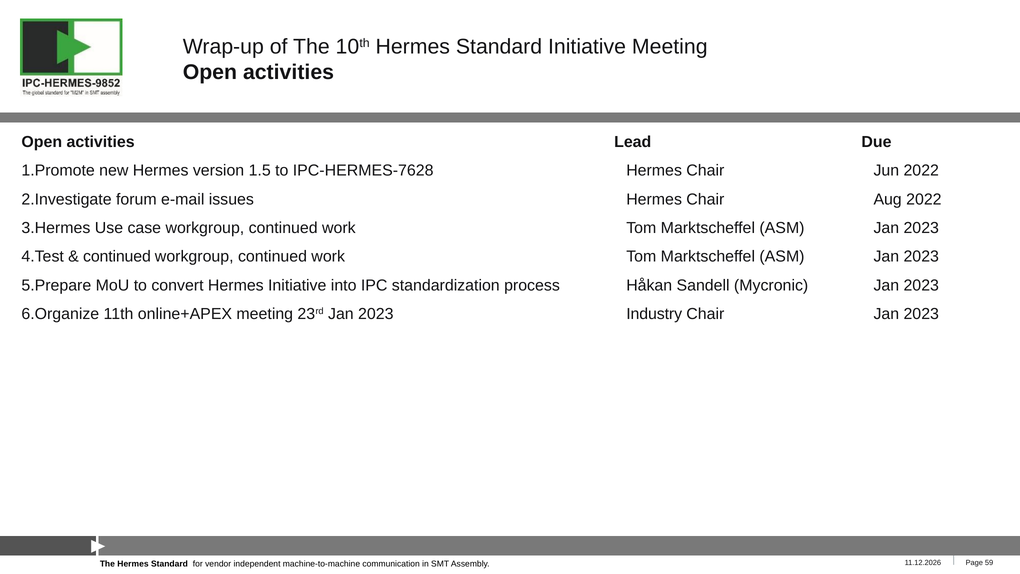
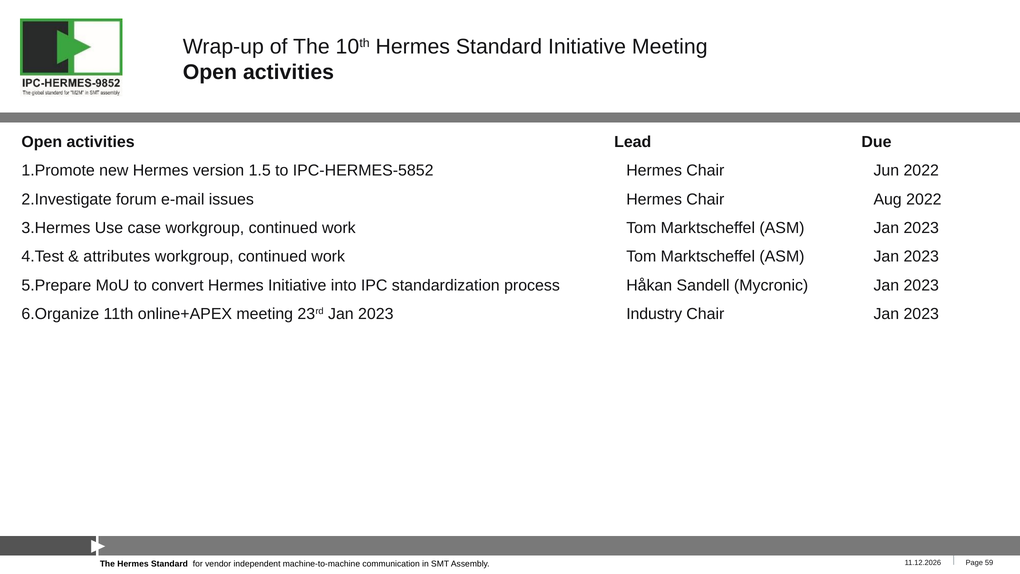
IPC-HERMES-7628: IPC-HERMES-7628 -> IPC-HERMES-5852 (363, 171)
continued: continued -> attributes (117, 257)
